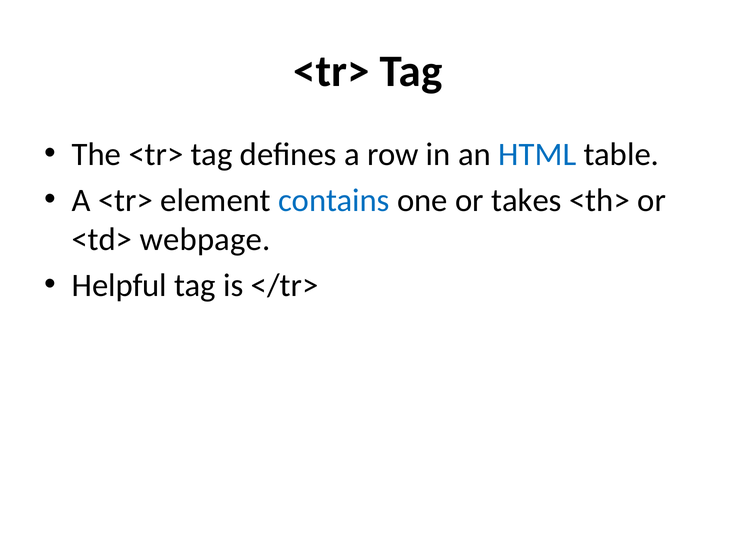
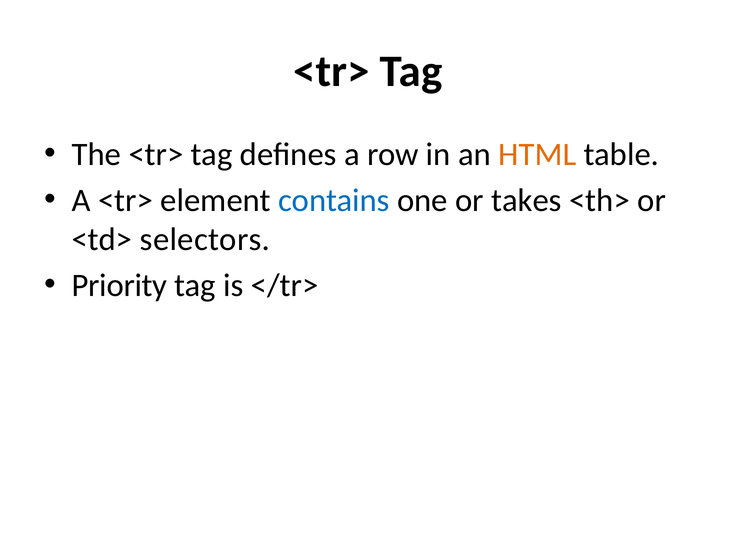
HTML colour: blue -> orange (537, 154)
webpage: webpage -> selectors (205, 239)
Helpful: Helpful -> Priority (119, 285)
